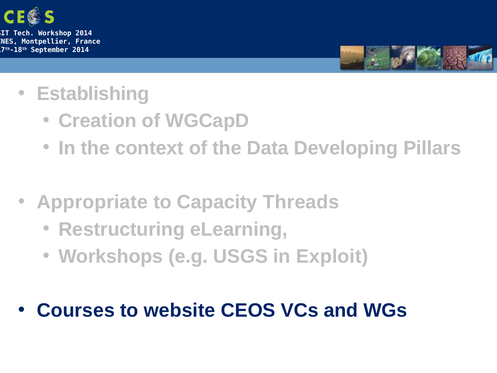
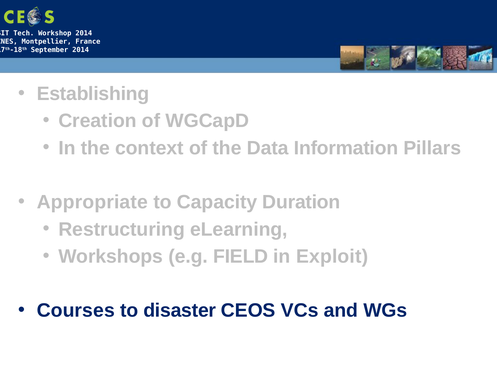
Developing: Developing -> Information (346, 148)
Threads: Threads -> Duration (301, 202)
USGS: USGS -> FIELD (241, 256)
website: website -> disaster (180, 310)
